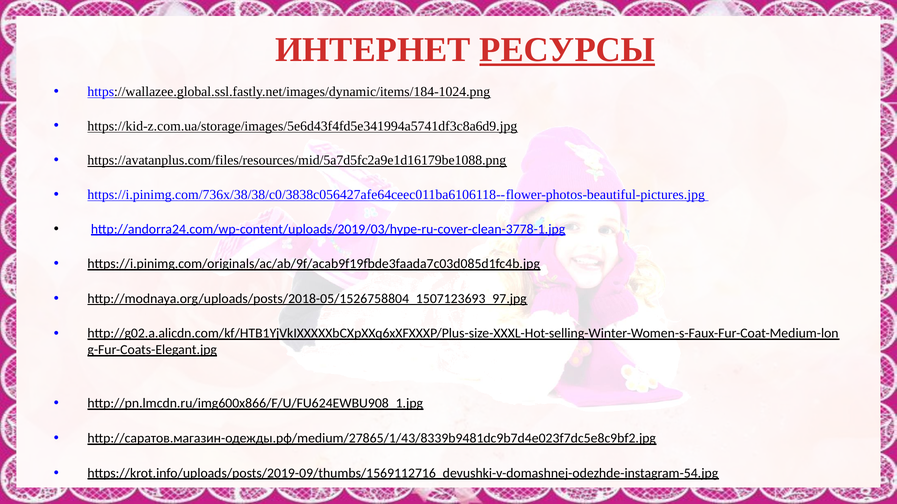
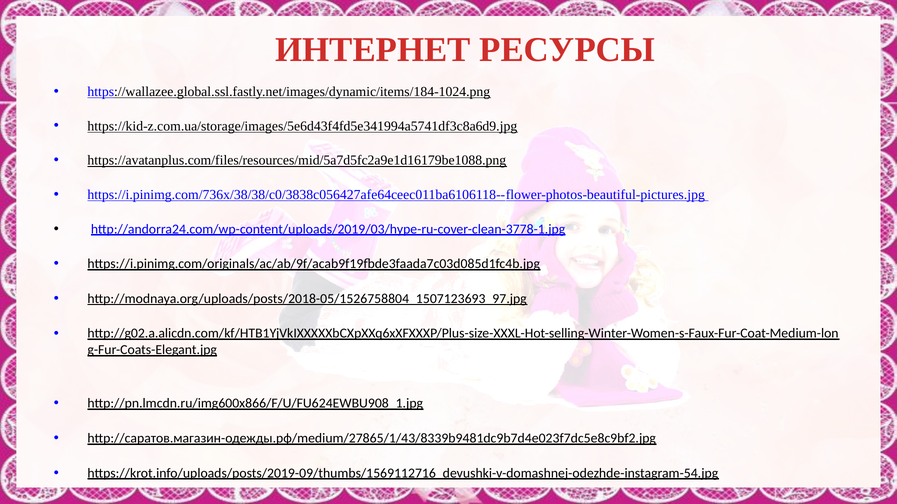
РЕСУРСЫ underline: present -> none (567, 50)
